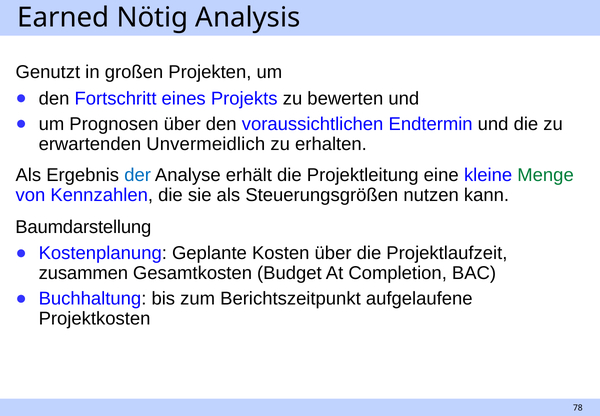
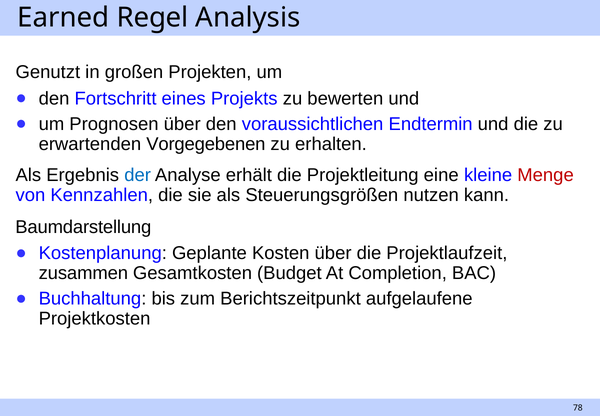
Nötig: Nötig -> Regel (153, 18)
Unvermeidlich: Unvermeidlich -> Vorgegebenen (206, 144)
Menge colour: green -> red (546, 175)
